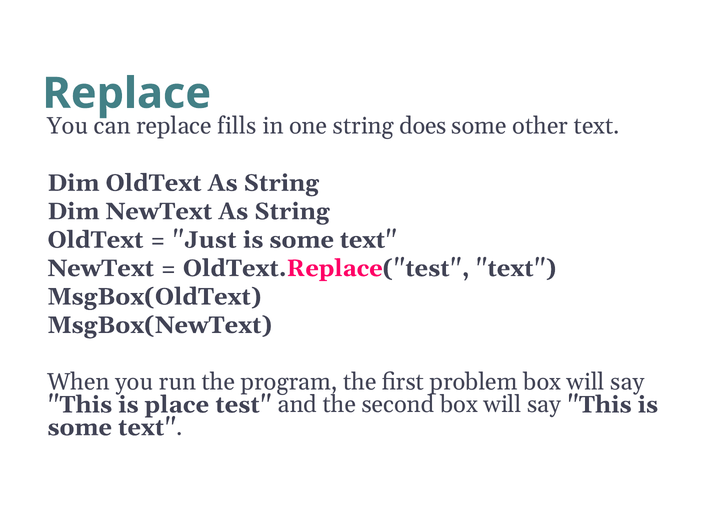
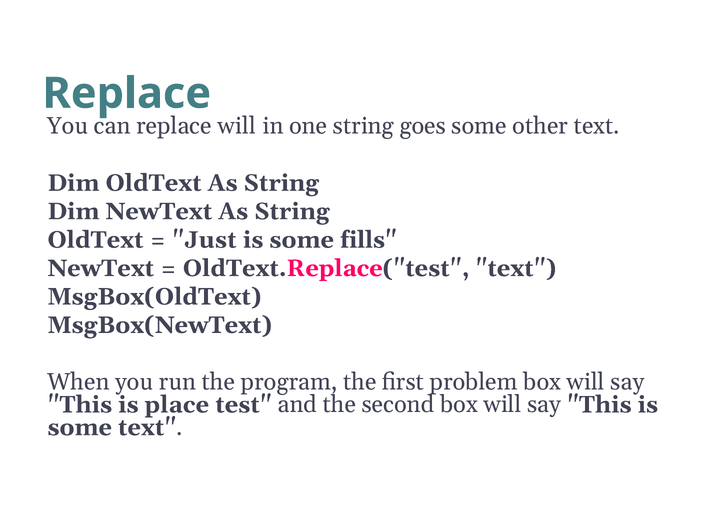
fills: fills -> will (237, 126)
does: does -> goes (423, 126)
text: text -> fills (368, 240)
